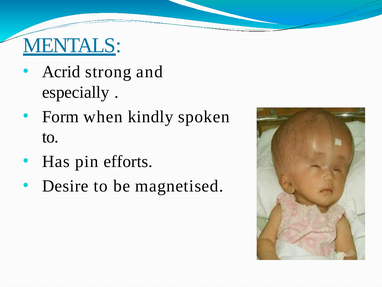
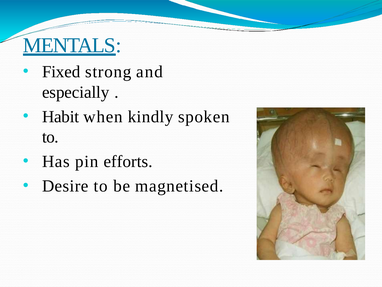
Acrid: Acrid -> Fixed (61, 72)
Form: Form -> Habit (61, 116)
